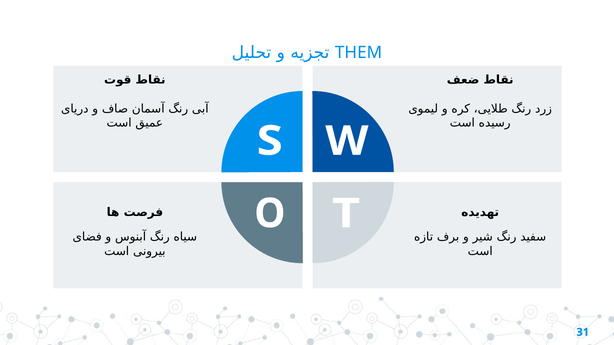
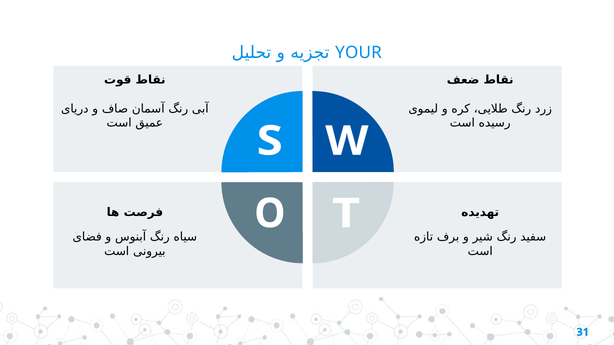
THEM: THEM -> YOUR (358, 53)
